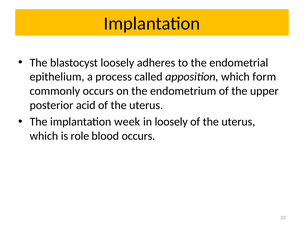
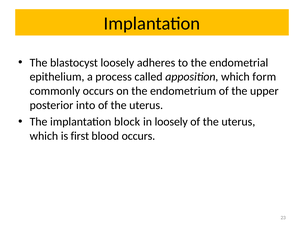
acid: acid -> into (86, 105)
week: week -> block (127, 122)
role: role -> first (80, 136)
